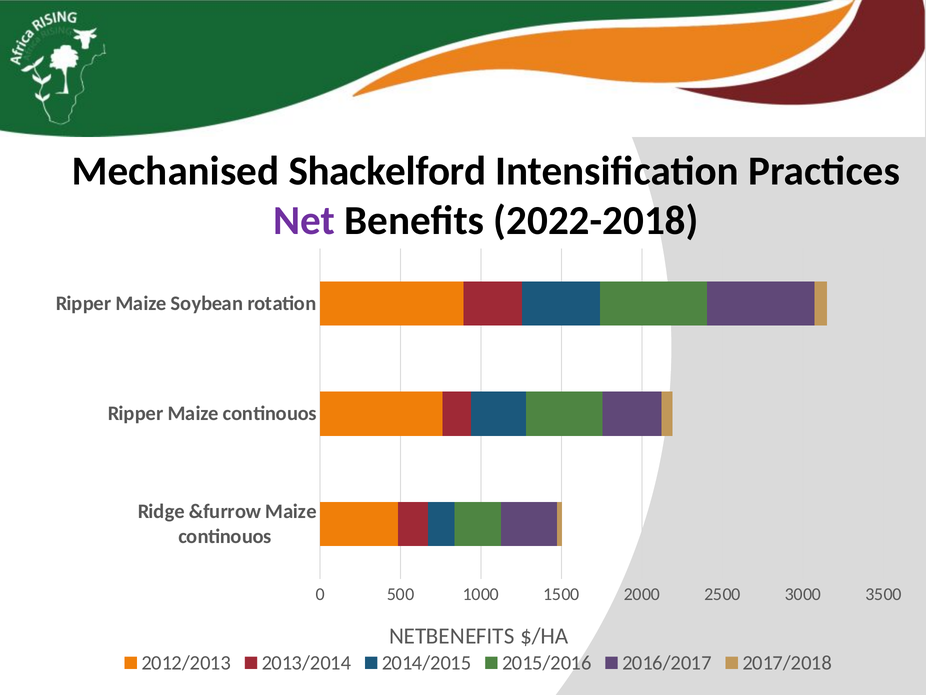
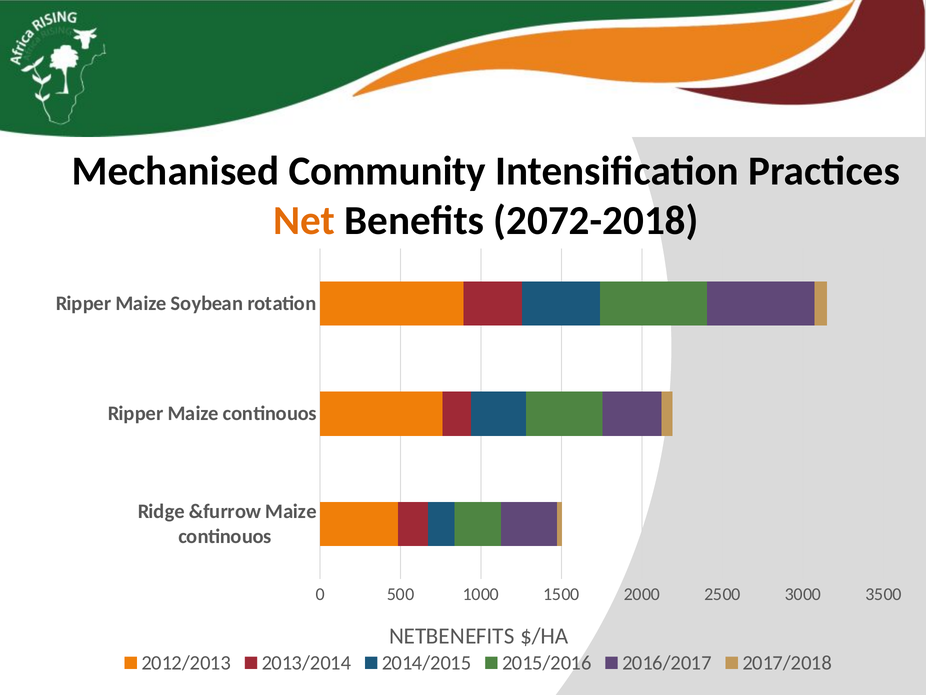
Shackelford: Shackelford -> Community (387, 171)
Net colour: purple -> orange (304, 220)
2022-2018: 2022-2018 -> 2072-2018 (596, 220)
